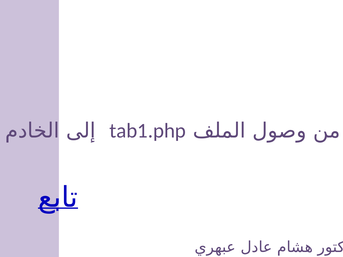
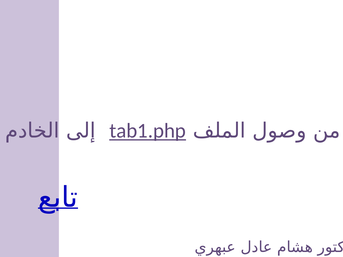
tab1.php underline: none -> present (148, 131)
